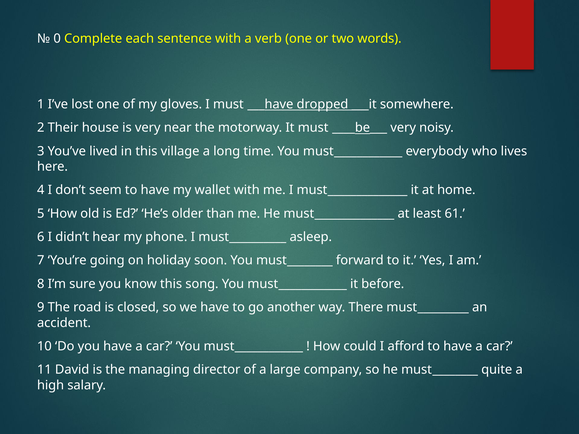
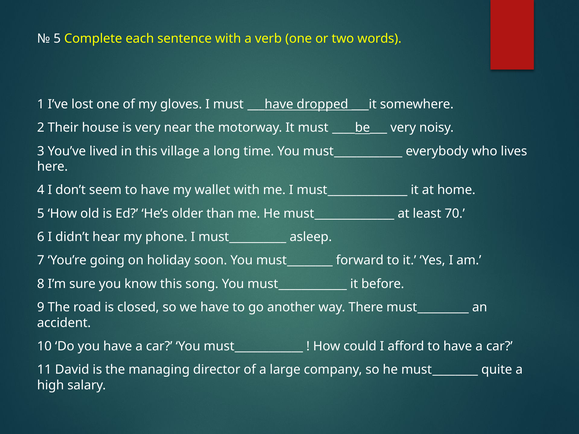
0: 0 -> 5 (57, 39)
61: 61 -> 70 (455, 214)
